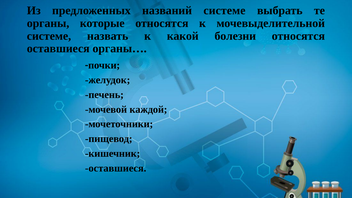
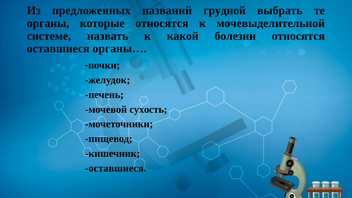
названий системе: системе -> грудной (225, 11)
каждой: каждой -> сухость (148, 109)
